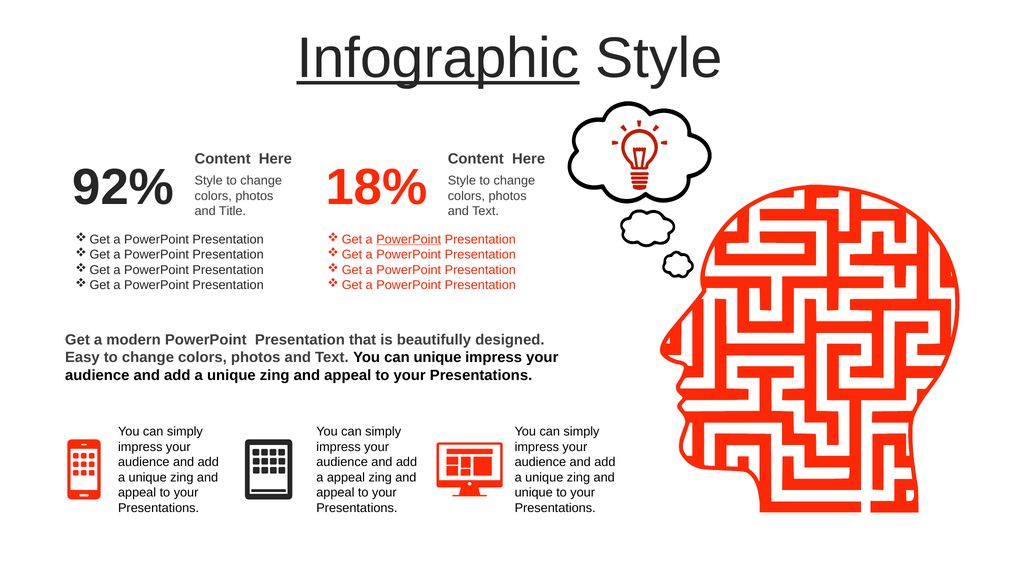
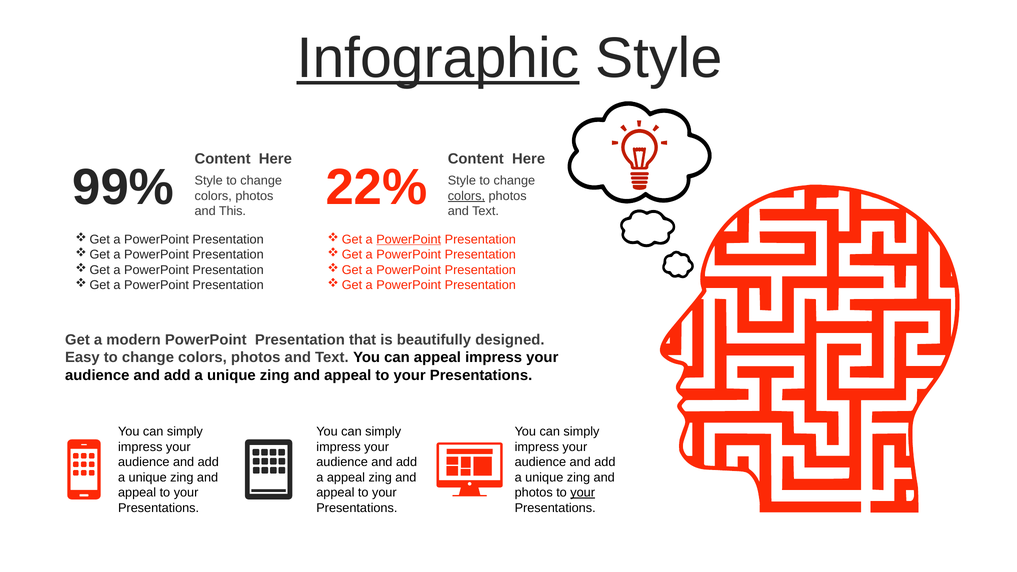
92%: 92% -> 99% (123, 187)
18%: 18% -> 22% (376, 187)
colors underline: none -> present (466, 196)
Title: Title -> This (232, 211)
can unique: unique -> appeal (437, 358)
unique: unique -> photos (534, 493)
your underline: none -> present (583, 493)
